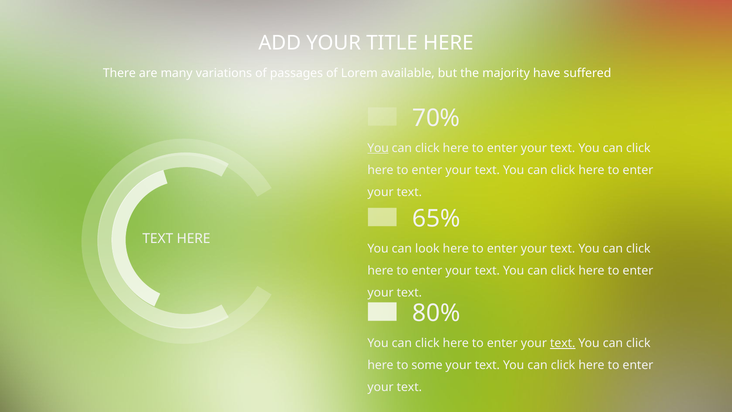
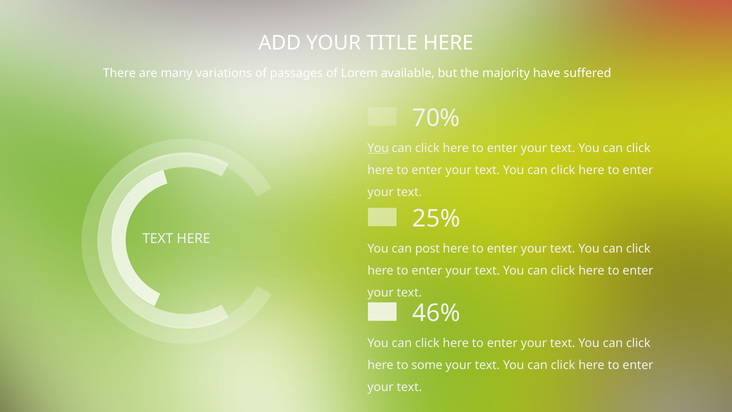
65%: 65% -> 25% (436, 218)
look: look -> post (427, 248)
80%: 80% -> 46% (436, 313)
text underline: present -> none (563, 343)
